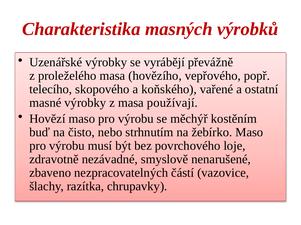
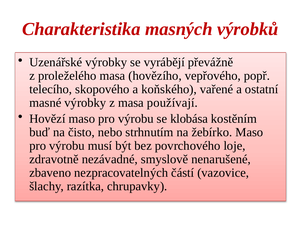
měchýř: měchýř -> klobása (189, 119)
